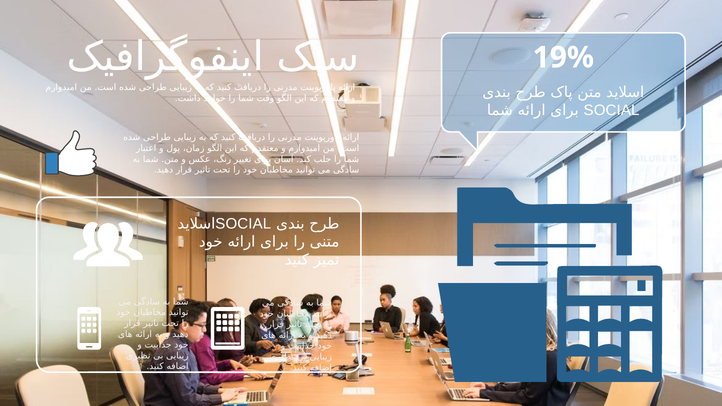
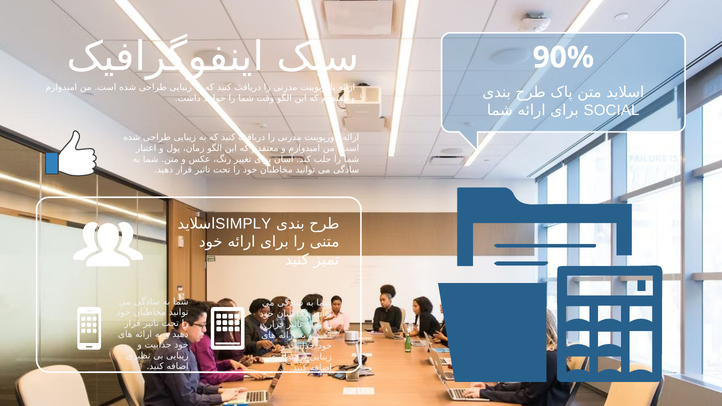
19%: 19% -> 90% (563, 58)
SOCIAL: SOCIAL -> SIMPLY (243, 224)
